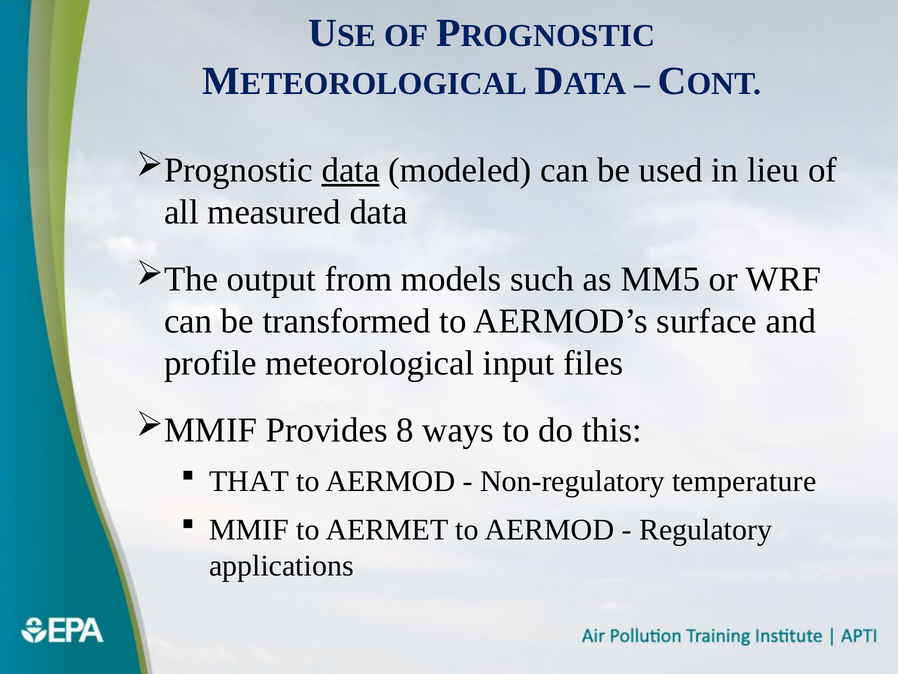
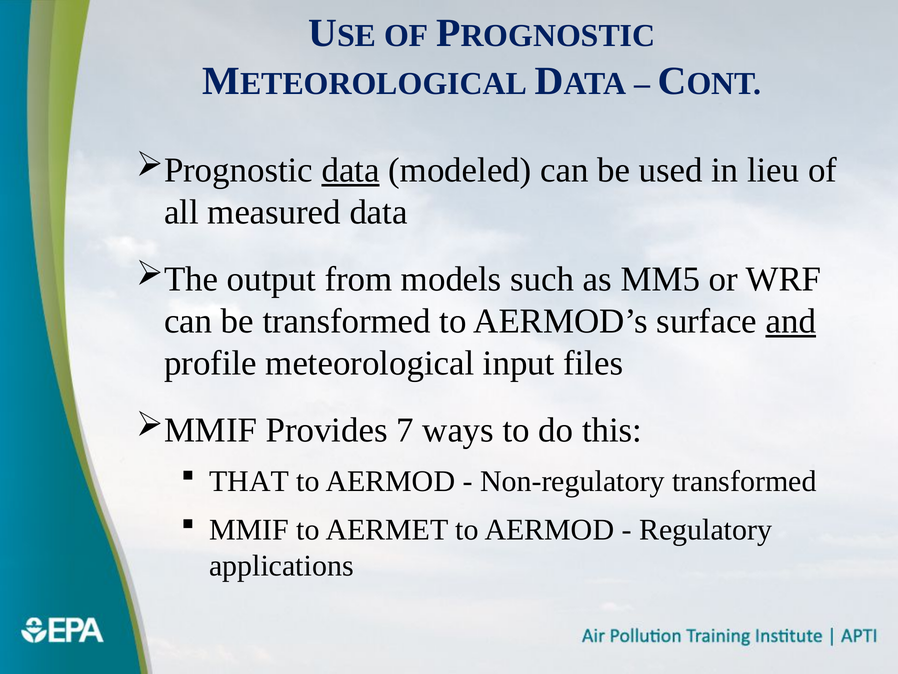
and underline: none -> present (791, 321)
8: 8 -> 7 (405, 430)
Non-regulatory temperature: temperature -> transformed (744, 481)
